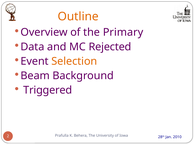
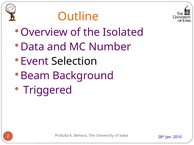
Primary: Primary -> Isolated (123, 32)
Rejected: Rejected -> Number (110, 47)
Selection colour: orange -> black (74, 61)
